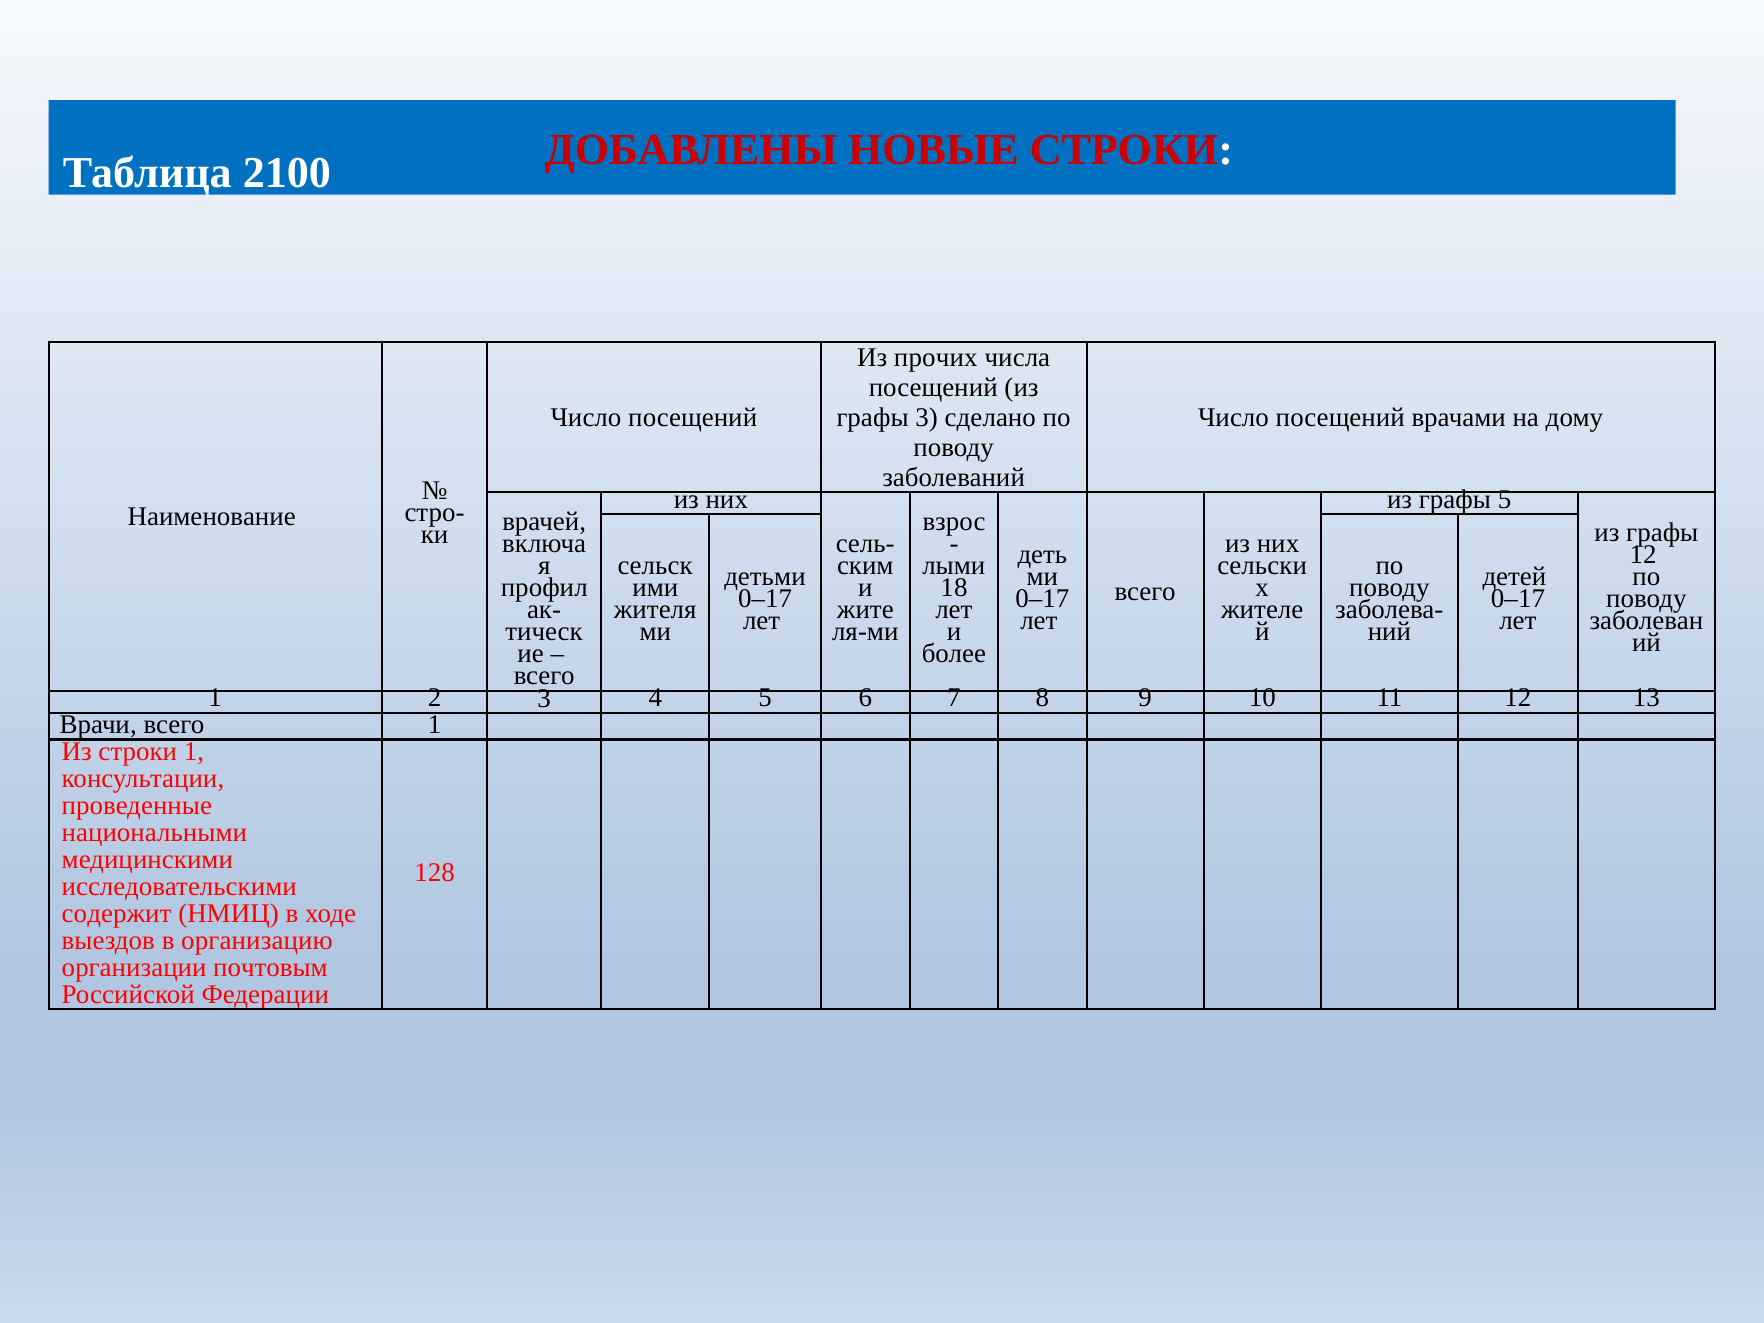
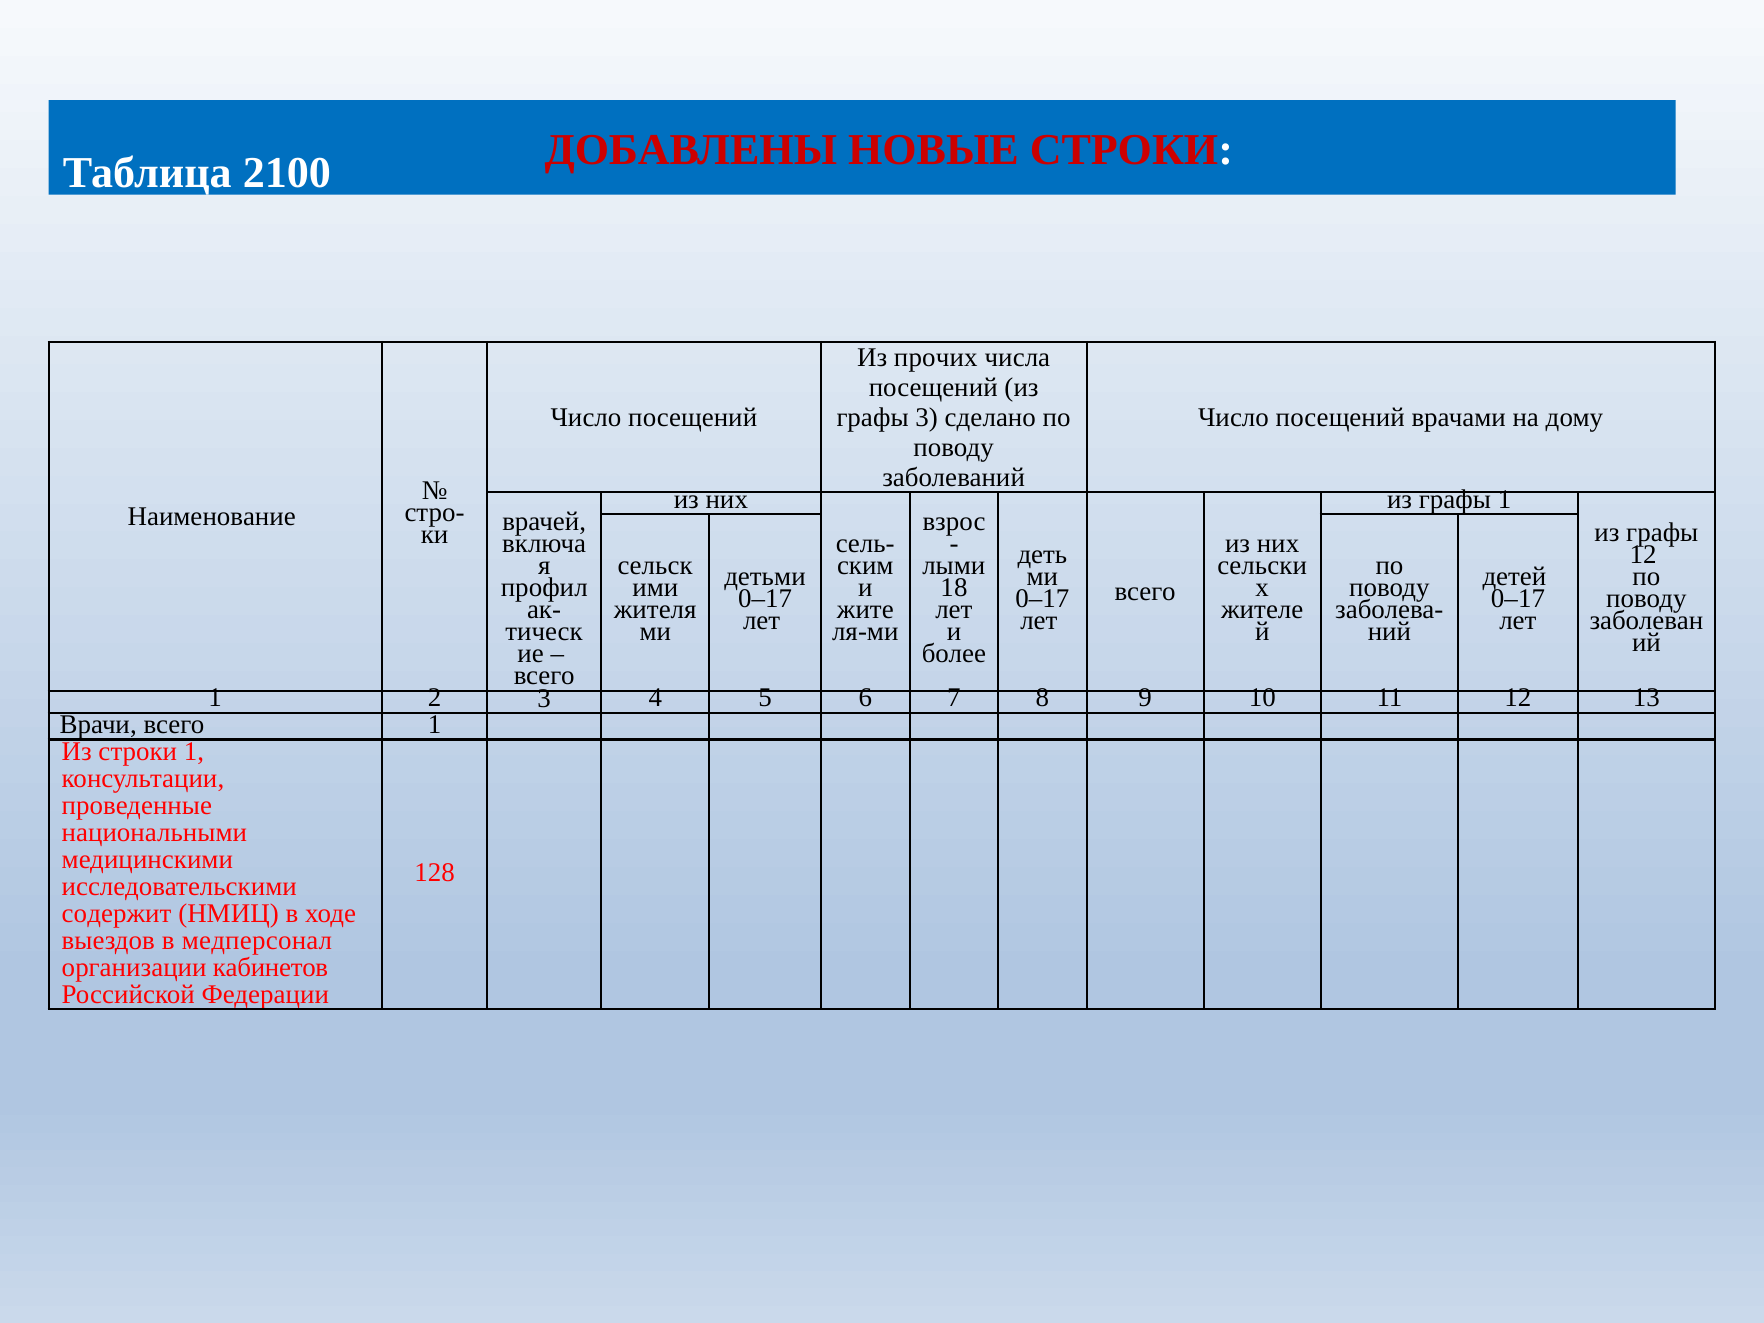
графы 5: 5 -> 1 (1505, 499)
организацию: организацию -> медперсонал (257, 940)
почтовым: почтовым -> кабинетов (271, 967)
